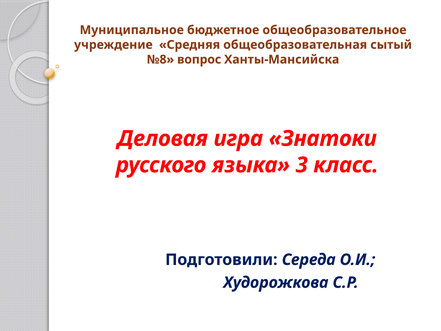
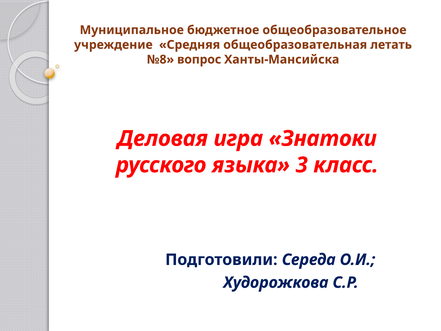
сытый: сытый -> летать (391, 45)
